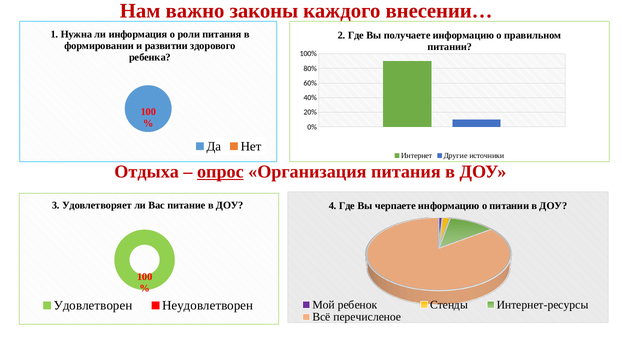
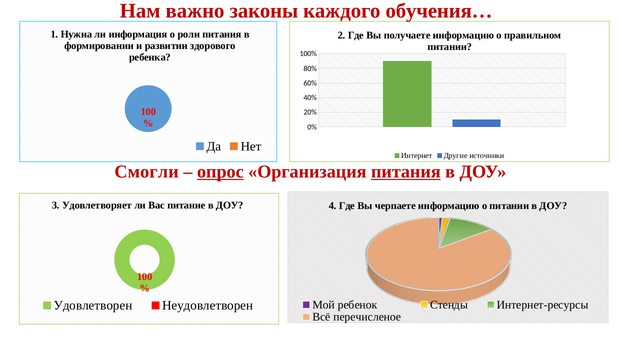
внесении…: внесении… -> обучения… (439, 11)
Отдыха: Отдыха -> Смогли (147, 172)
питания underline: none -> present (406, 172)
